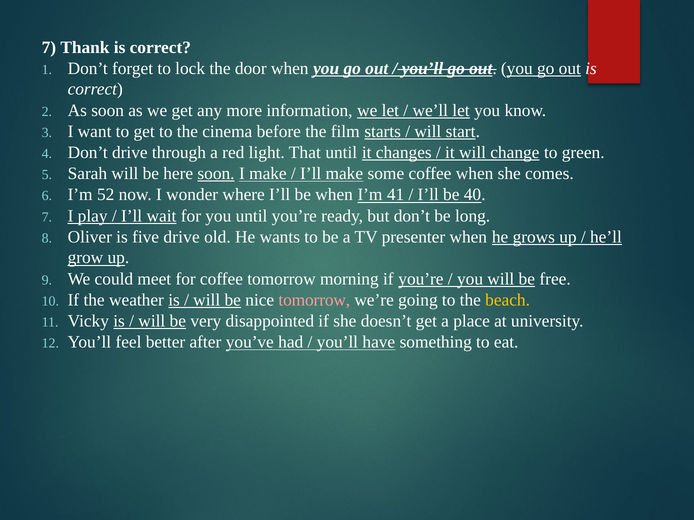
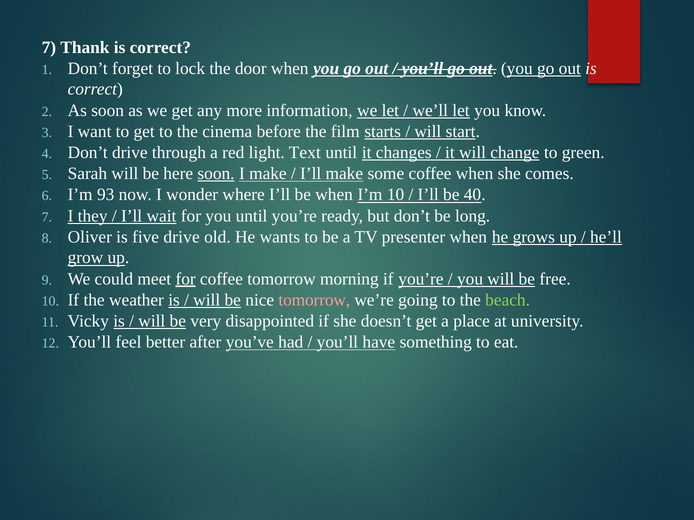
That: That -> Text (305, 153)
52: 52 -> 93 (106, 195)
I’m 41: 41 -> 10 (396, 195)
play: play -> they (93, 216)
for underline: none -> present (186, 279)
beach colour: yellow -> light green (508, 300)
